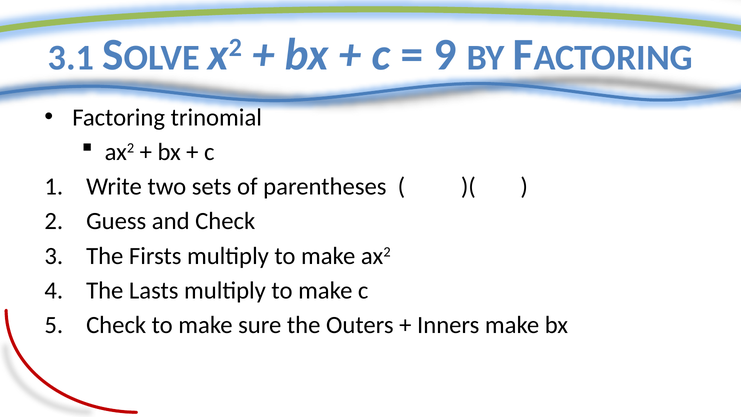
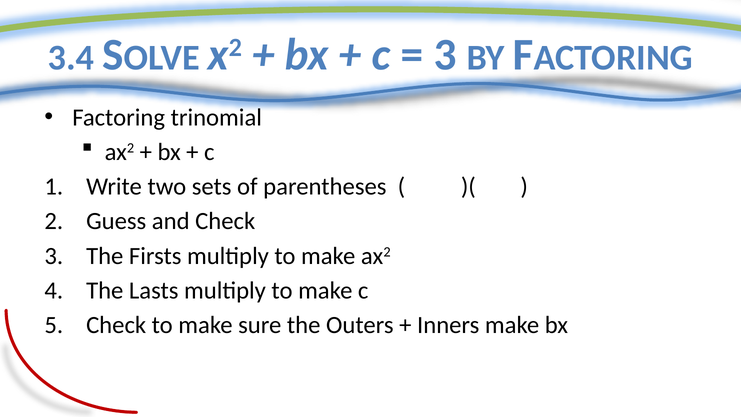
3.1: 3.1 -> 3.4 (71, 58)
9: 9 -> 3 (445, 55)
